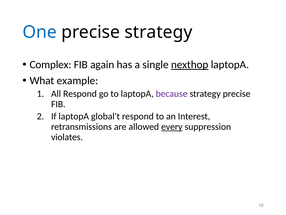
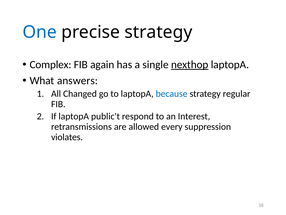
example: example -> answers (77, 80)
All Respond: Respond -> Changed (80, 94)
because colour: purple -> blue (172, 94)
strategy precise: precise -> regular (237, 94)
global't: global't -> public't (105, 116)
every underline: present -> none (172, 126)
